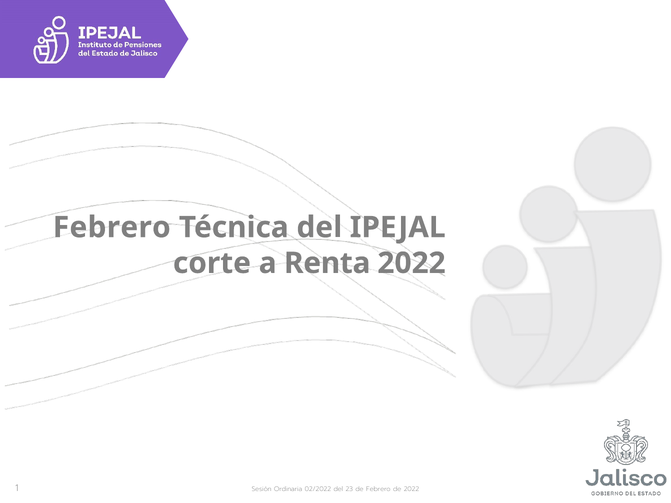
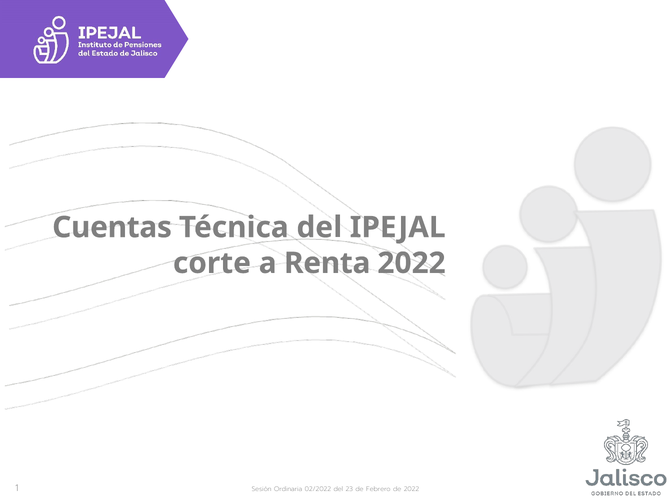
Febrero: Febrero -> Cuentas (112, 227)
